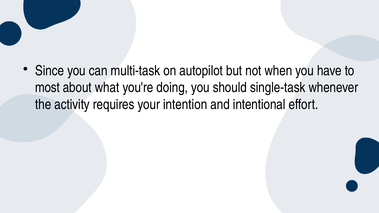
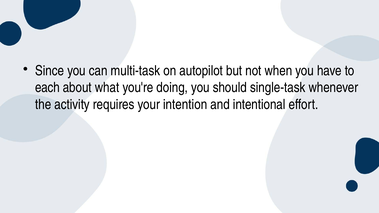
most: most -> each (47, 88)
